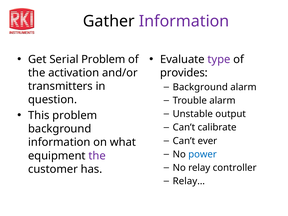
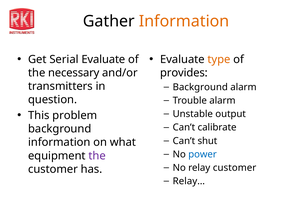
Information colour: purple -> orange (184, 21)
Serial Problem: Problem -> Evaluate (103, 59)
type colour: purple -> orange (219, 59)
activation: activation -> necessary (74, 73)
ever: ever -> shut (207, 141)
relay controller: controller -> customer (235, 168)
